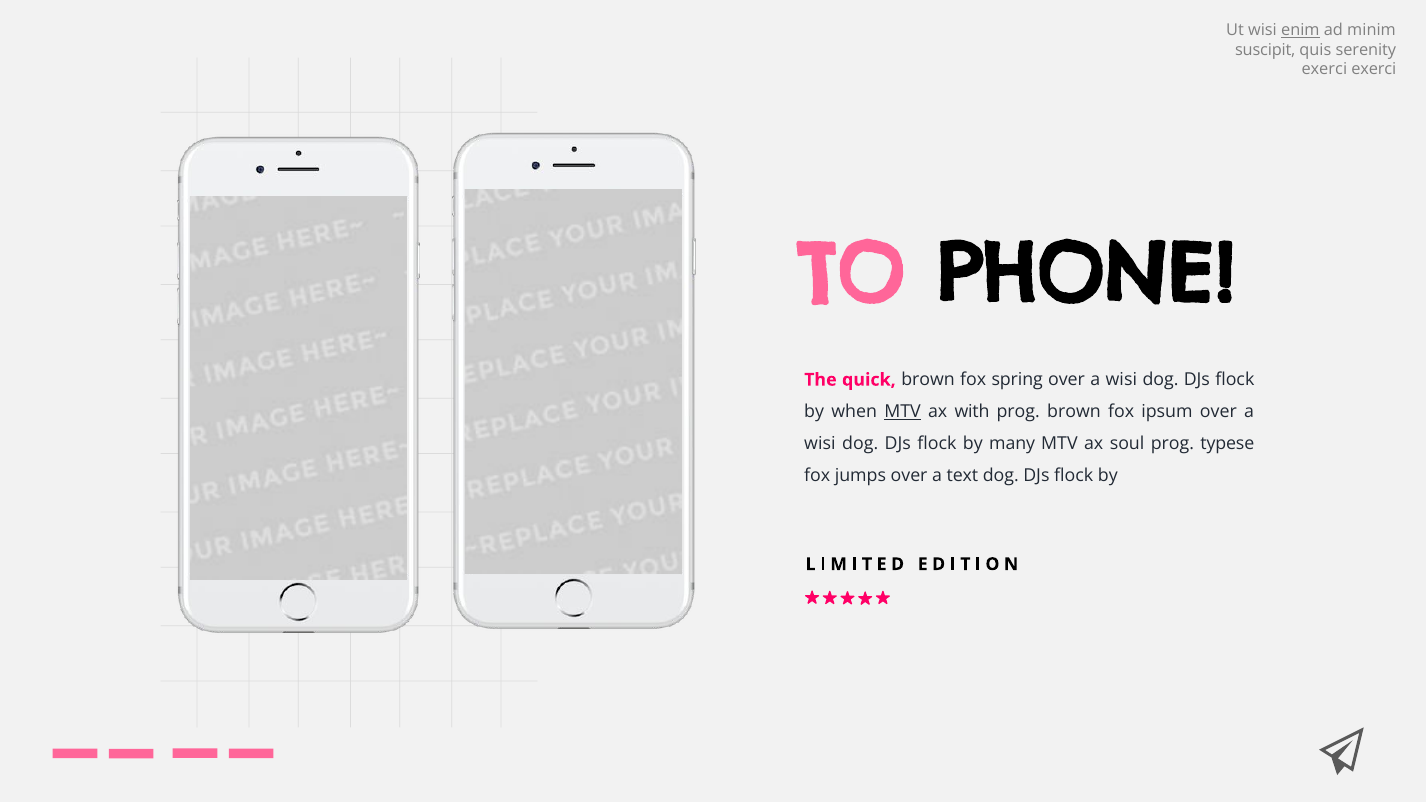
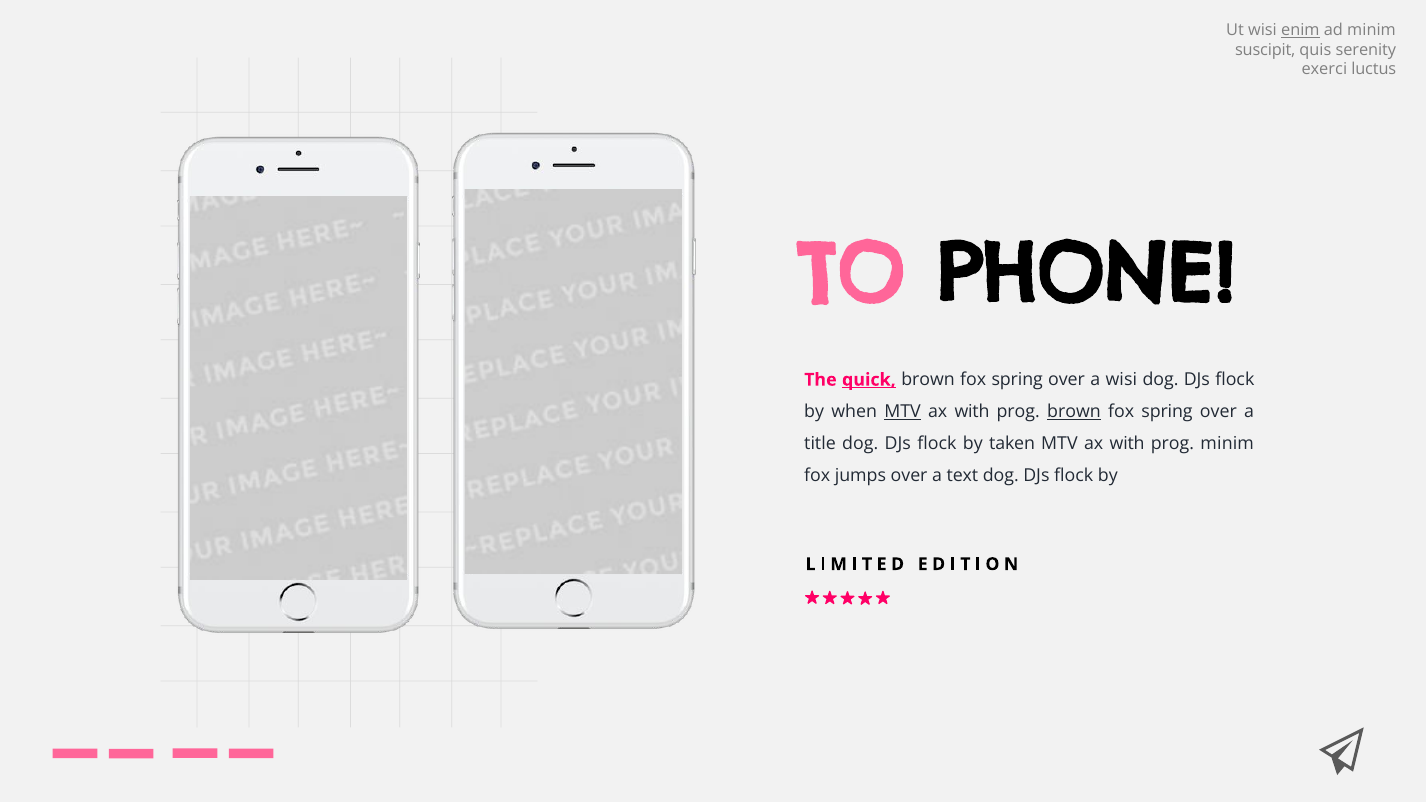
exerci exerci: exerci -> luctus (1374, 69)
quick underline: none -> present (869, 380)
brown underline: none -> present (1074, 412)
ipsum: ipsum -> spring (1167, 412)
wisi: wisi -> title (820, 444)
many: many -> taken (1012, 444)
soul: soul -> with (1127, 444)
prog typese: typese -> minim (1227, 444)
